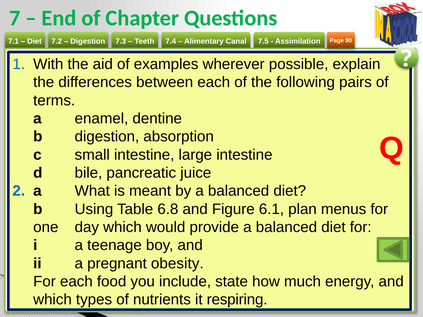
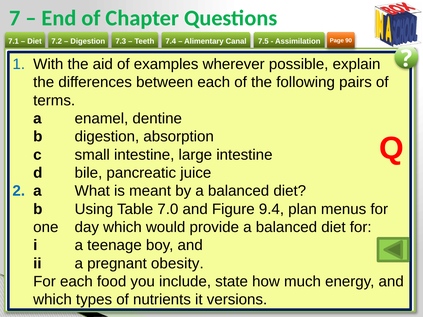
6.8: 6.8 -> 7.0 (168, 209)
6.1: 6.1 -> 9.4 (271, 209)
respiring: respiring -> versions (237, 300)
